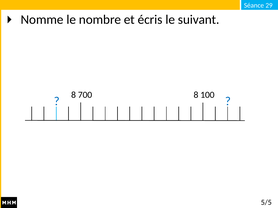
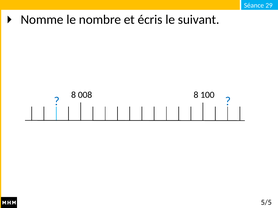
700: 700 -> 008 (85, 95)
